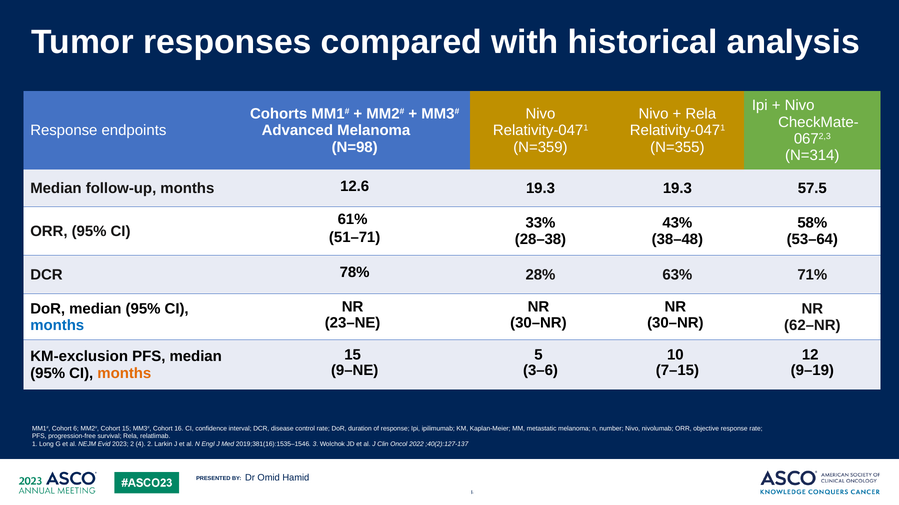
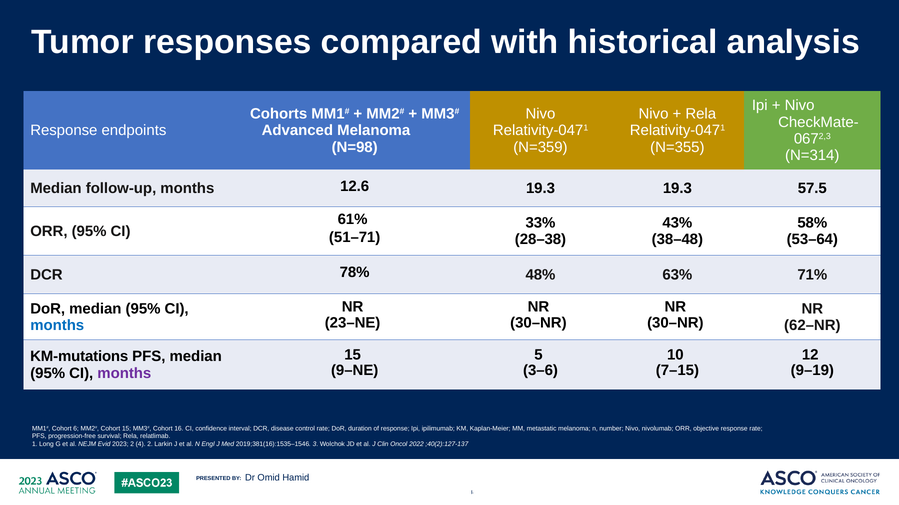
28%: 28% -> 48% (540, 275)
KM-exclusion: KM-exclusion -> KM-mutations (79, 357)
months colour: orange -> purple (124, 374)
